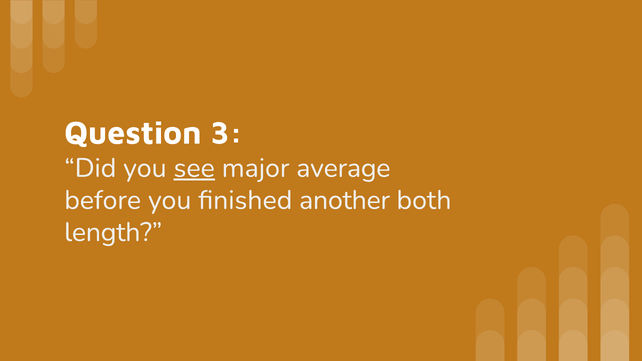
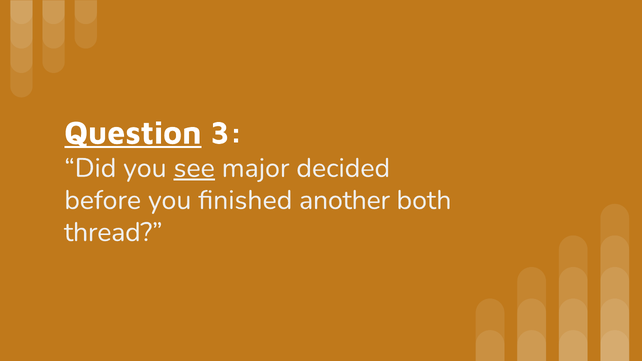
Question underline: none -> present (133, 133)
average: average -> decided (343, 168)
length: length -> thread (113, 232)
